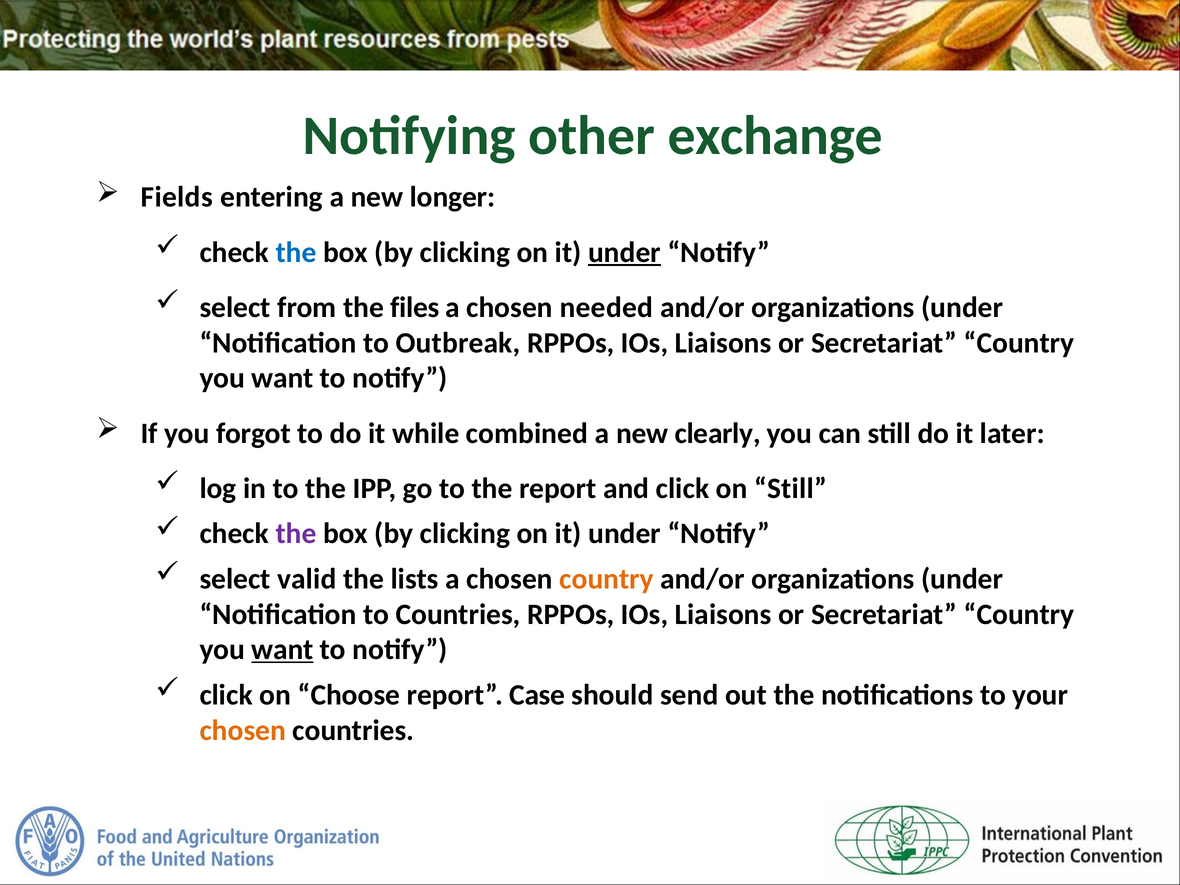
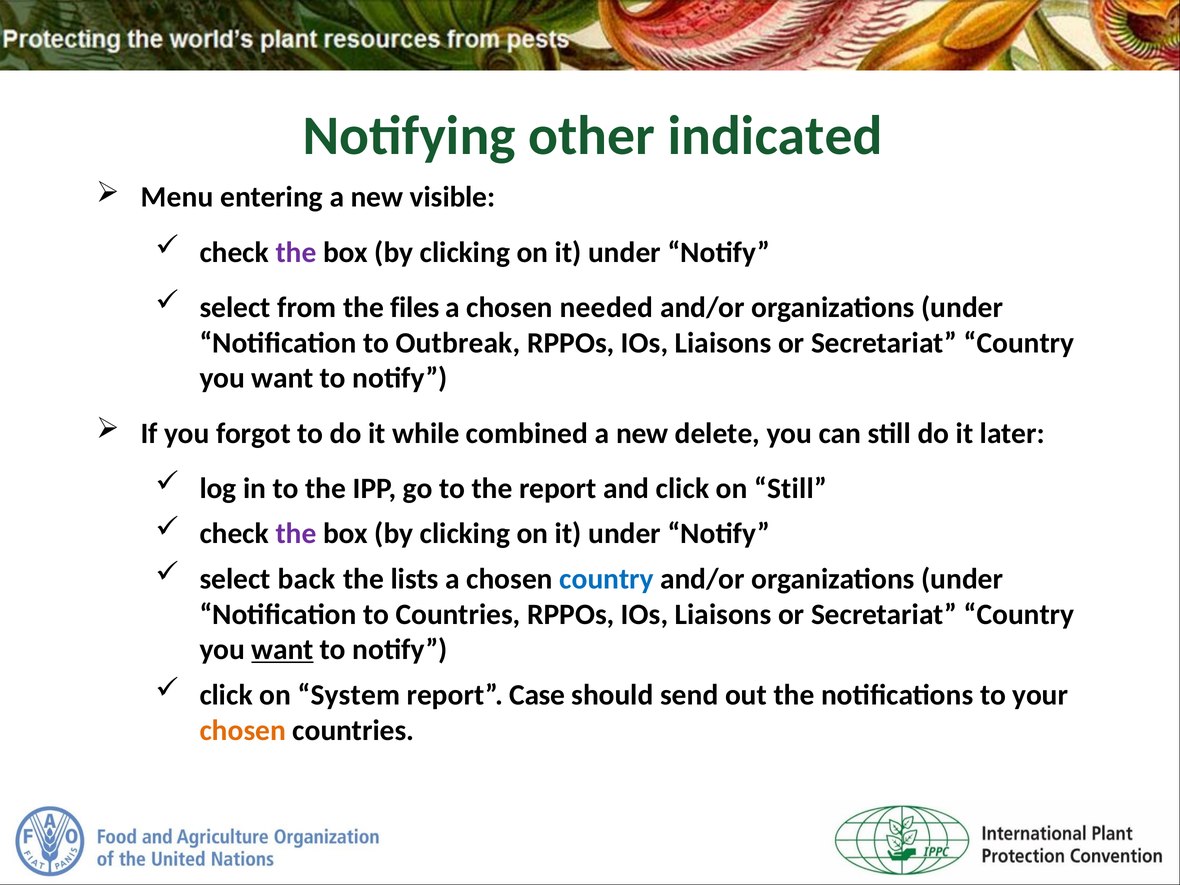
exchange: exchange -> indicated (775, 136)
Fields: Fields -> Menu (177, 197)
longer: longer -> visible (453, 197)
the colour: blue -> purple (296, 252)
under underline: present -> none (625, 252)
clearly: clearly -> delete (717, 433)
valid: valid -> back (307, 579)
country colour: orange -> blue (607, 579)
Choose: Choose -> System (349, 695)
